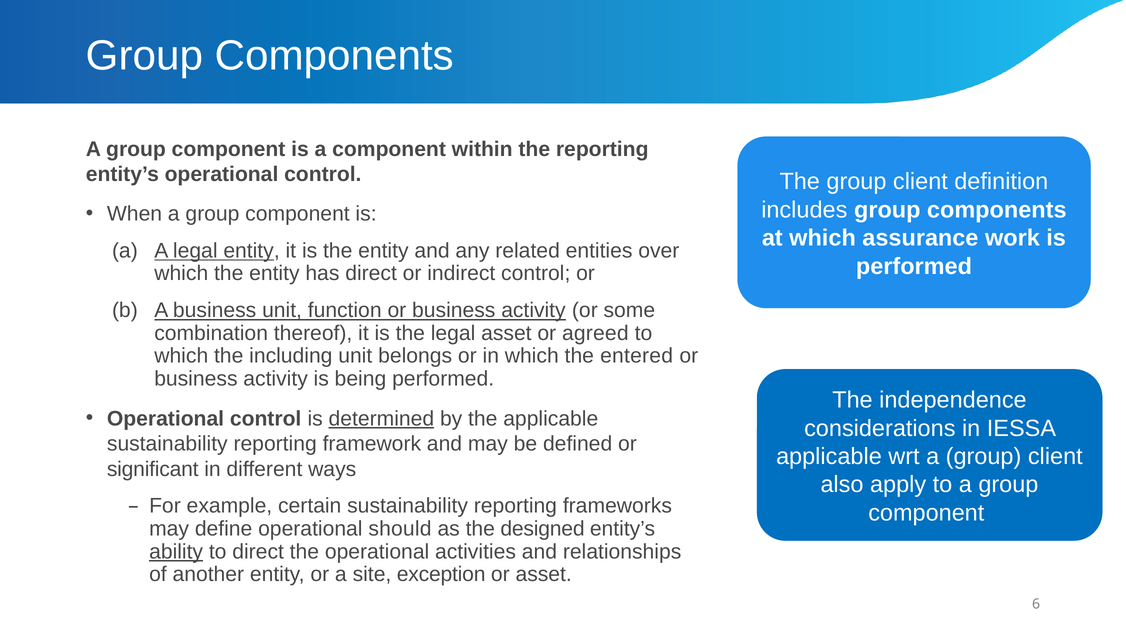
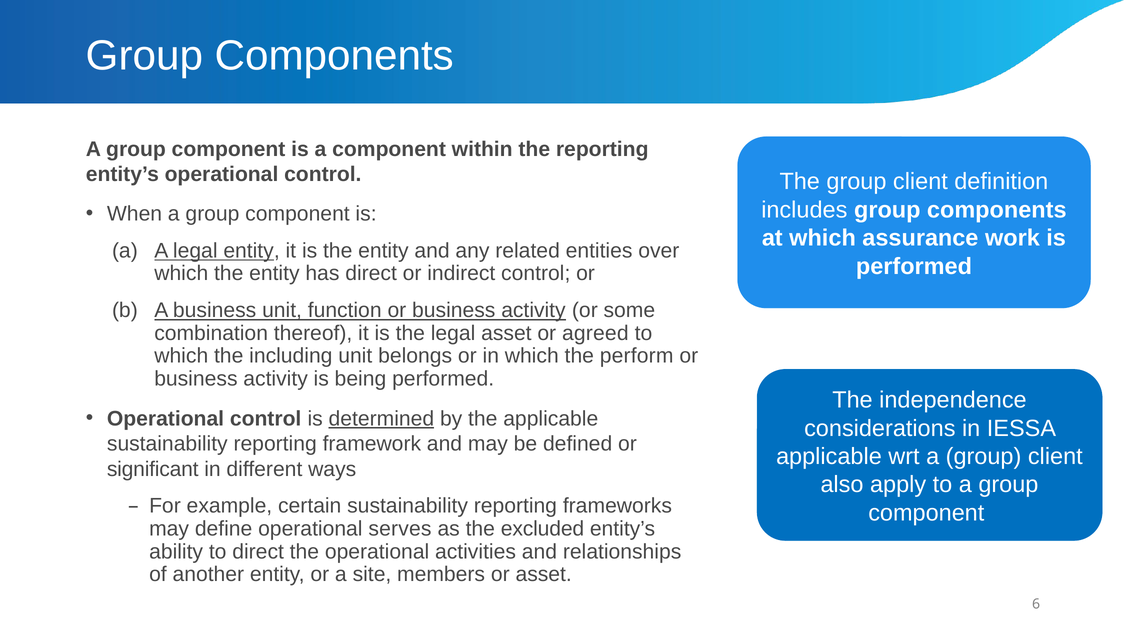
entered: entered -> perform (637, 356)
should: should -> serves (400, 528)
designed: designed -> excluded (543, 528)
ability underline: present -> none (176, 551)
exception: exception -> members (441, 574)
